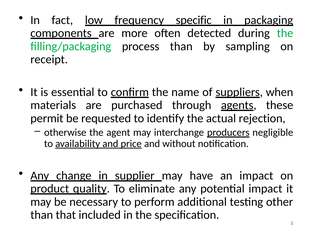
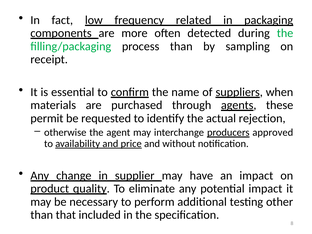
specific: specific -> related (194, 20)
negligible: negligible -> approved (273, 132)
